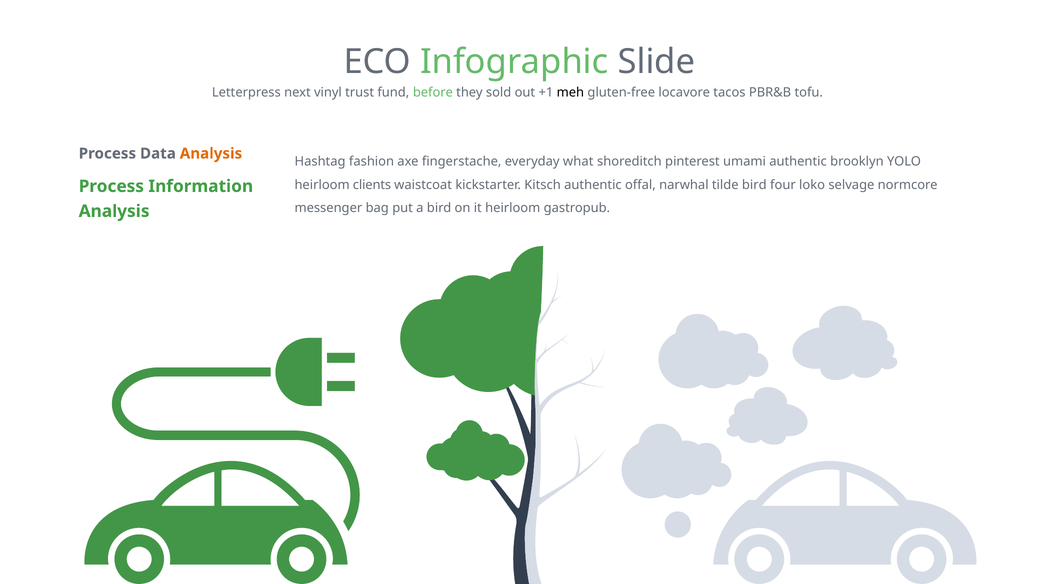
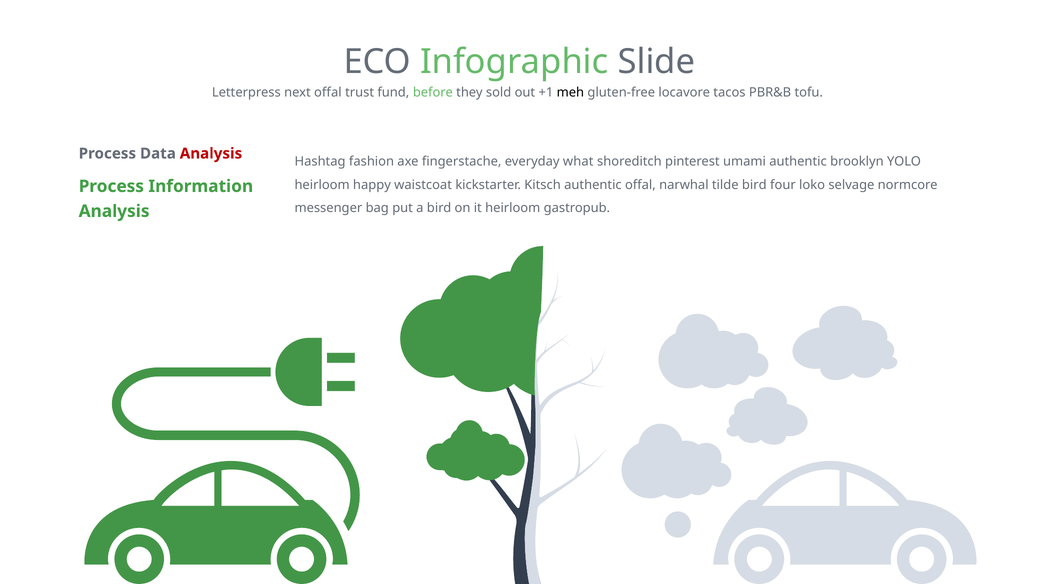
next vinyl: vinyl -> offal (328, 92)
Analysis colour: orange -> red (211, 153)
clients: clients -> happy (372, 185)
